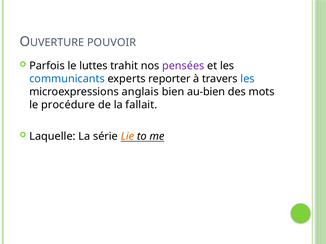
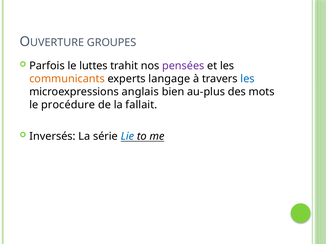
POUVOIR: POUVOIR -> GROUPES (112, 43)
communicants colour: blue -> orange (67, 79)
reporter: reporter -> langage (169, 79)
au-bien: au-bien -> au-plus (206, 92)
Laquelle: Laquelle -> Inversés (52, 137)
Lie colour: orange -> blue (127, 137)
